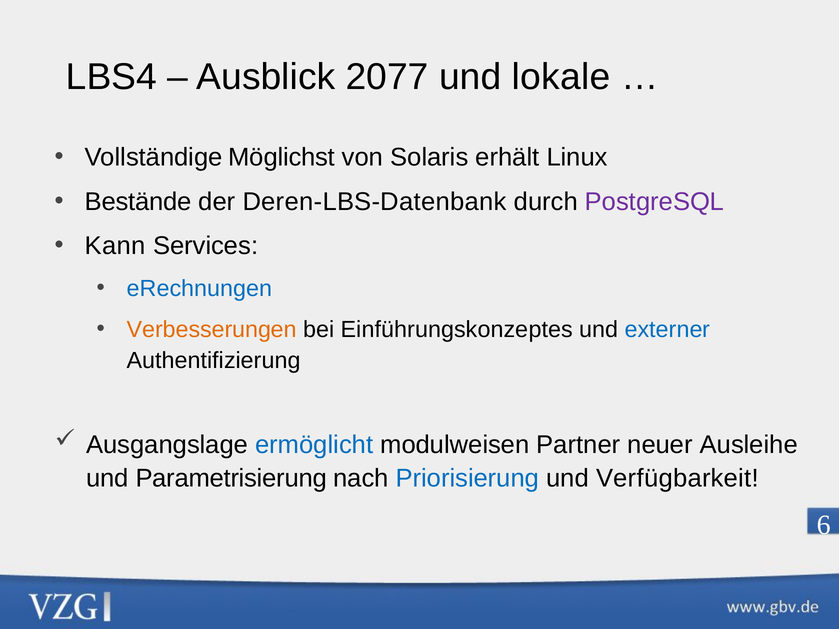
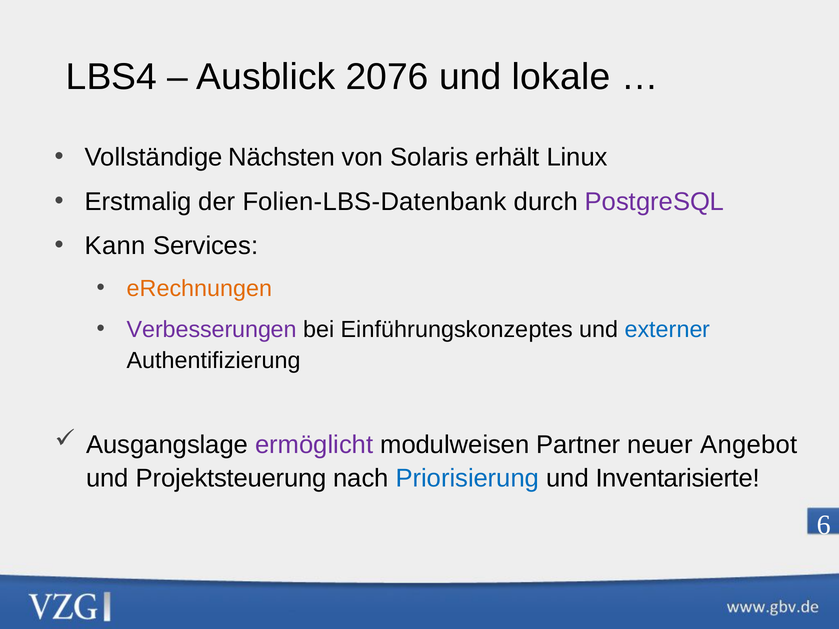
2077: 2077 -> 2076 (387, 77)
Möglichst: Möglichst -> Nächsten (282, 157)
Bestände: Bestände -> Erstmalig (138, 202)
Deren-LBS-Datenbank: Deren-LBS-Datenbank -> Folien-LBS-Datenbank (375, 202)
eRechnungen colour: blue -> orange (199, 288)
Verbesserungen colour: orange -> purple (212, 330)
ermöglicht colour: blue -> purple (314, 445)
Ausleihe: Ausleihe -> Angebot (749, 445)
Parametrisierung: Parametrisierung -> Projektsteuerung (231, 479)
Verfügbarkeit: Verfügbarkeit -> Inventarisierte (678, 479)
